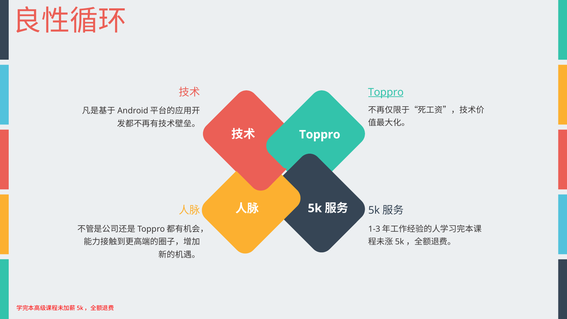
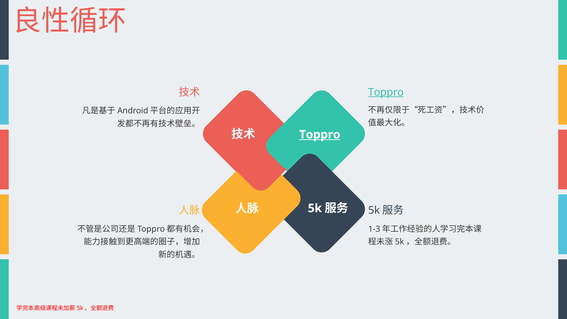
Toppro underline: none -> present (320, 135)
